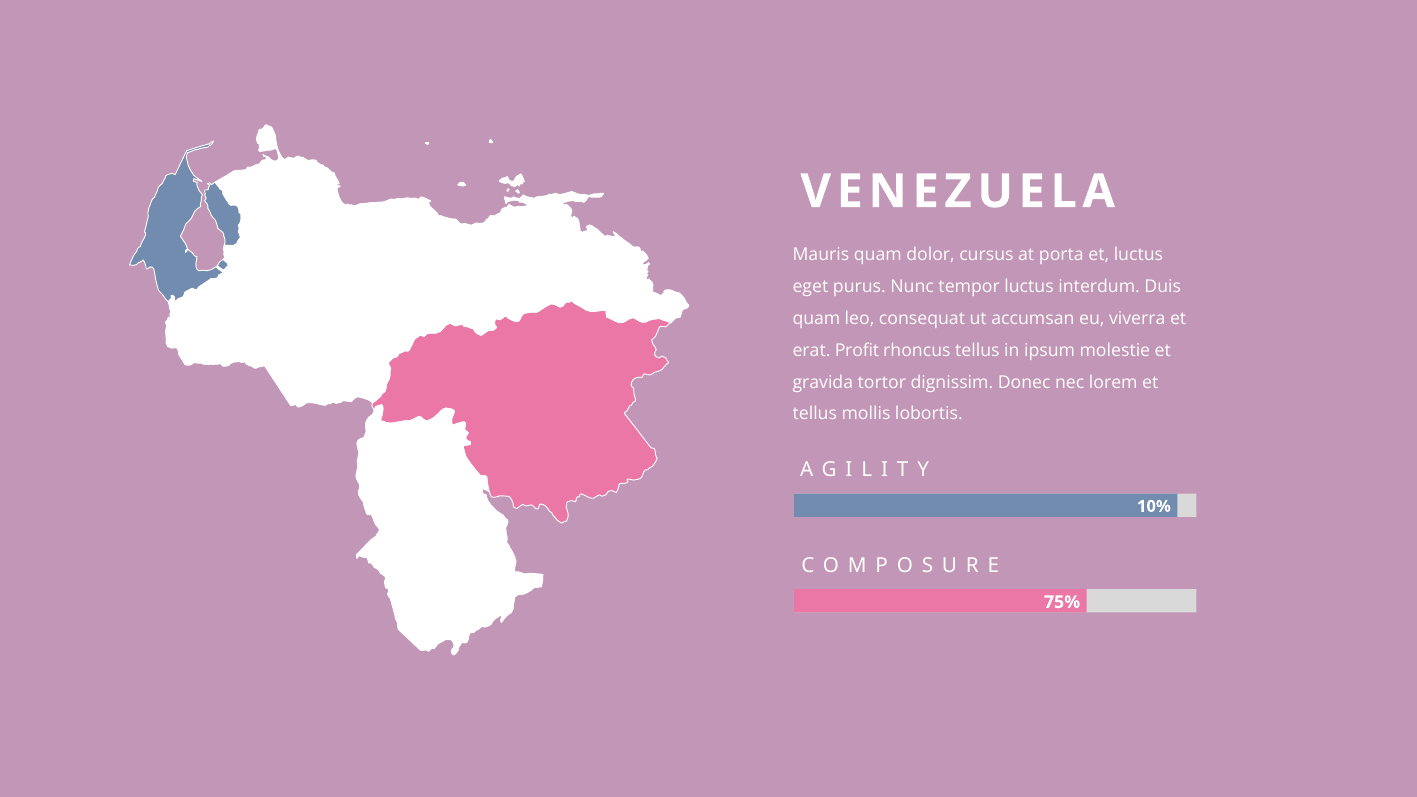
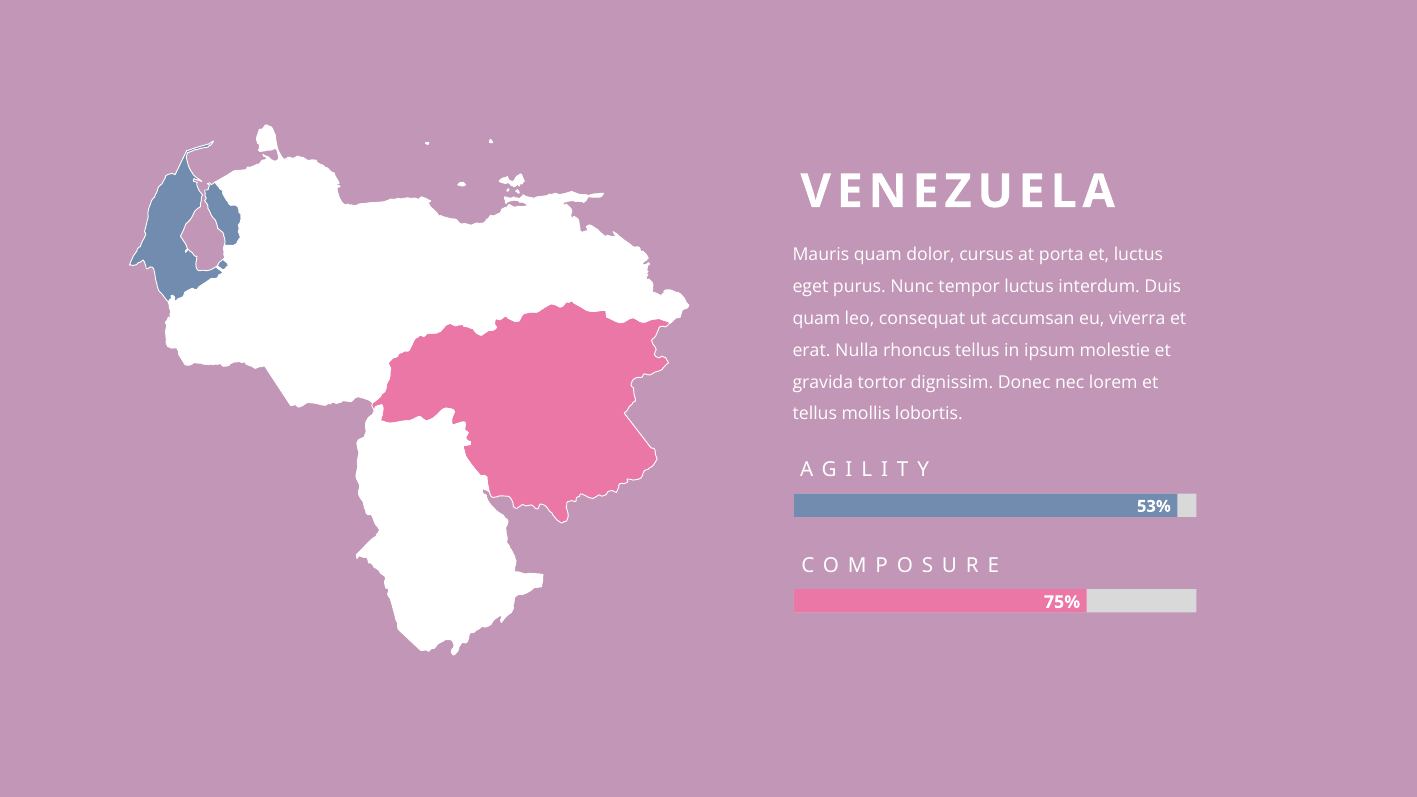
Profit: Profit -> Nulla (857, 350)
10%: 10% -> 53% (1154, 506)
